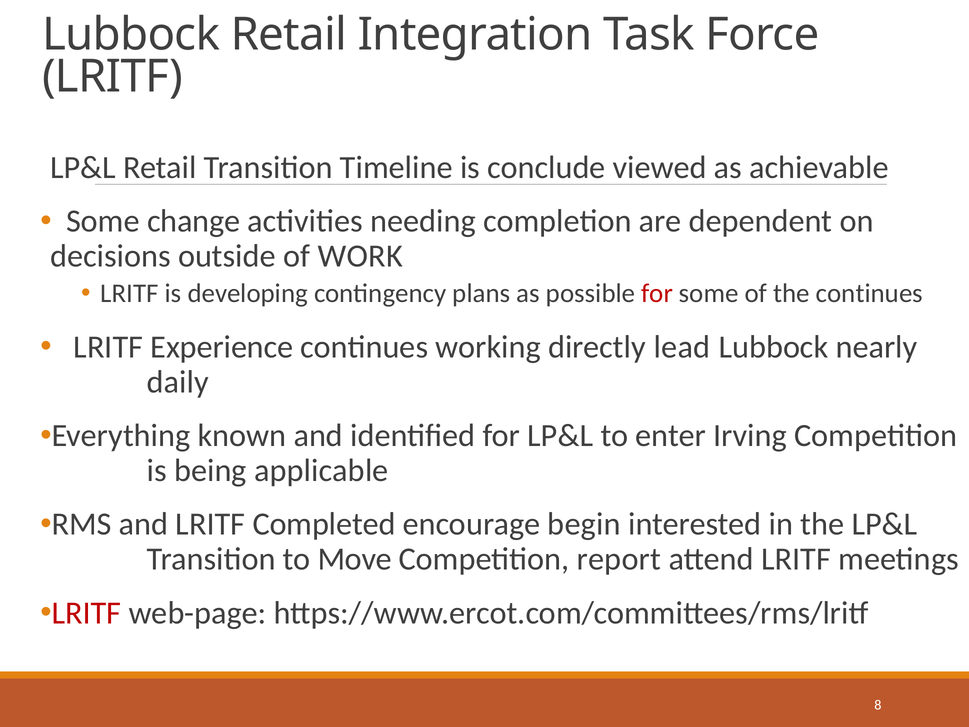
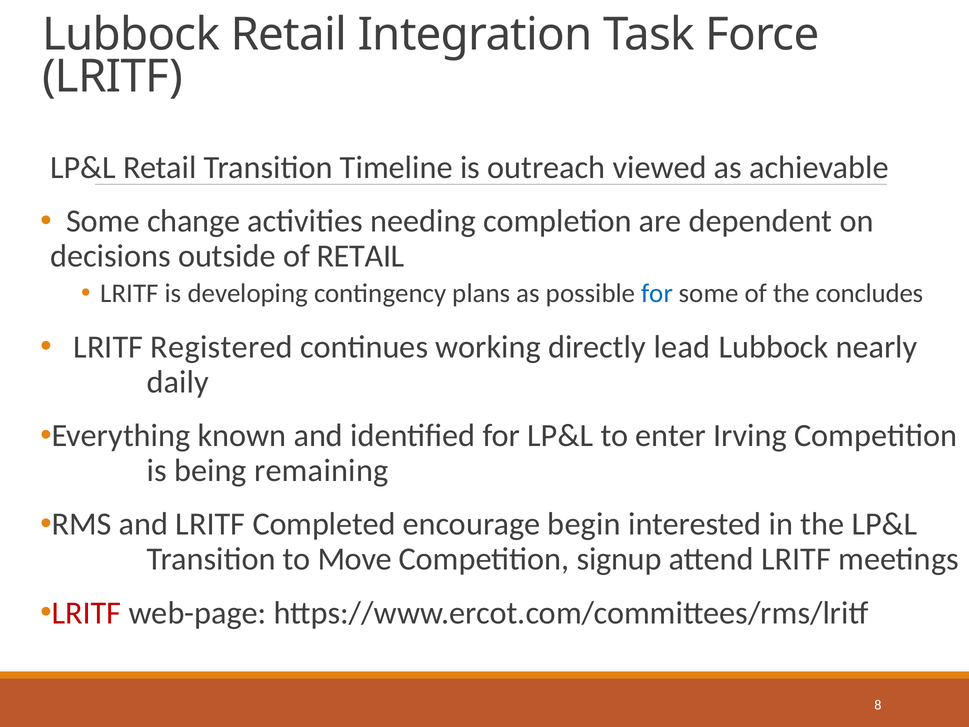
conclude: conclude -> outreach (546, 167)
of WORK: WORK -> RETAIL (361, 256)
for colour: red -> blue (657, 293)
the continues: continues -> concludes (870, 293)
Experience: Experience -> Registered (222, 347)
applicable: applicable -> remaining (321, 470)
report: report -> signup (619, 559)
